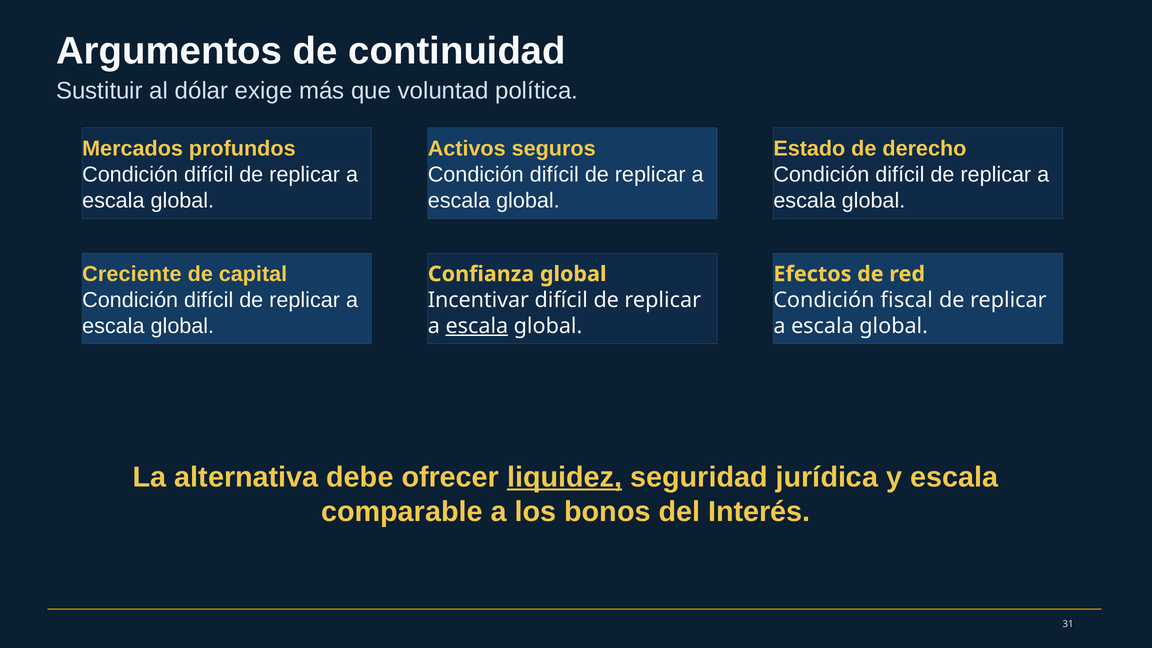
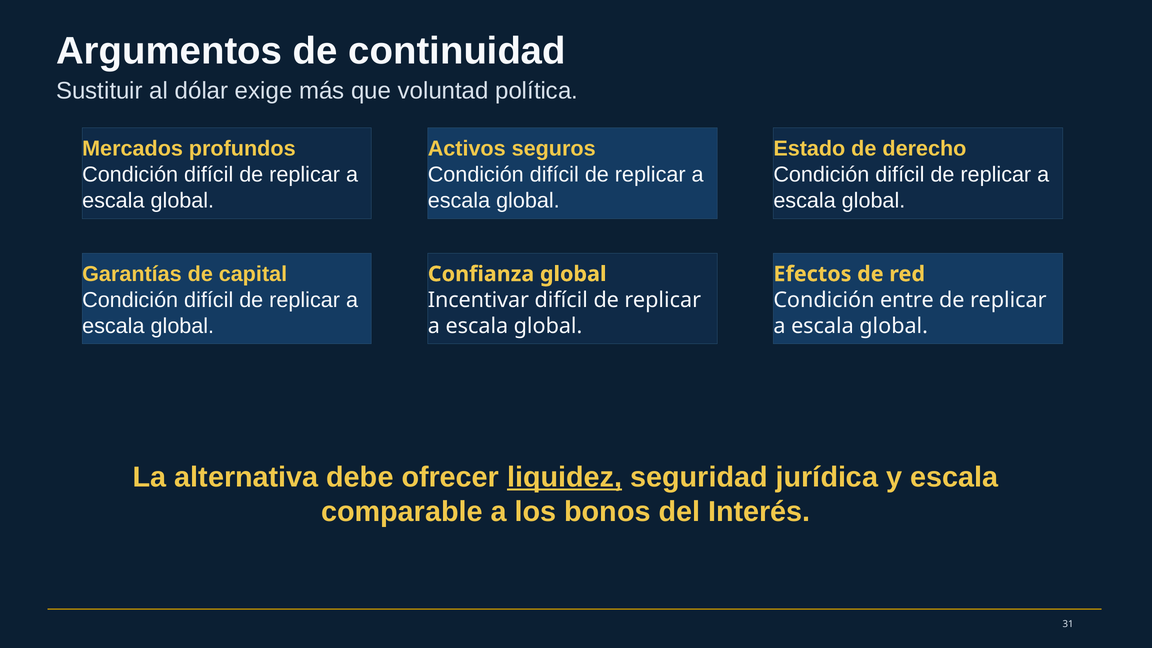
Creciente: Creciente -> Garantías (132, 274)
fiscal: fiscal -> entre (907, 300)
escala underline: present -> none (477, 326)
